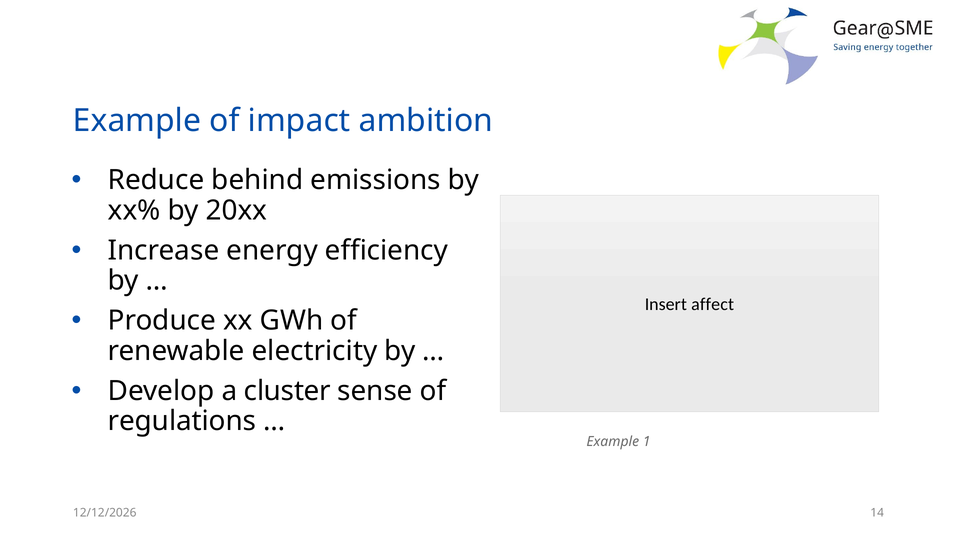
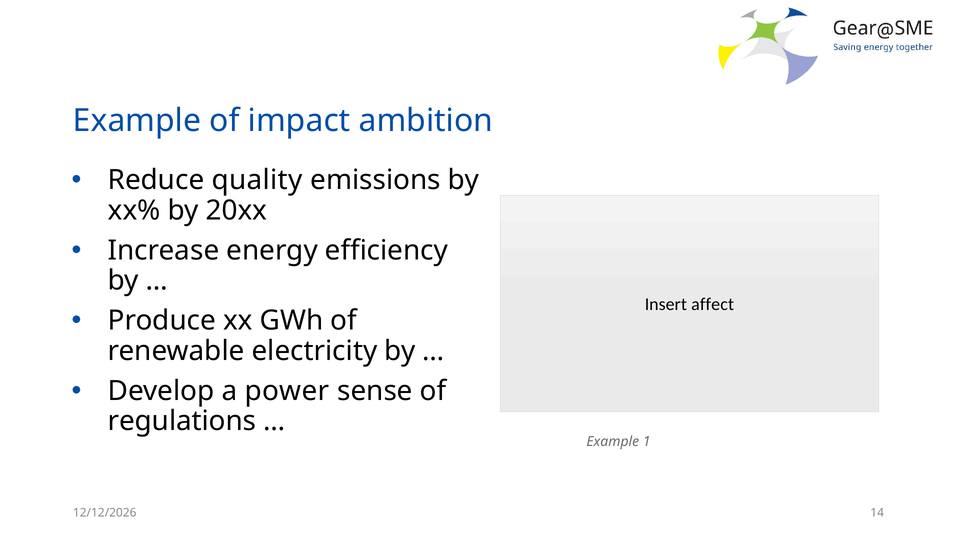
behind: behind -> quality (257, 180)
cluster: cluster -> power (287, 391)
